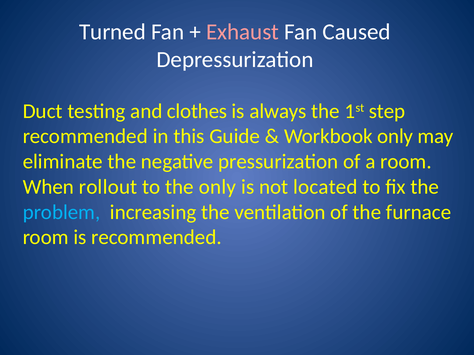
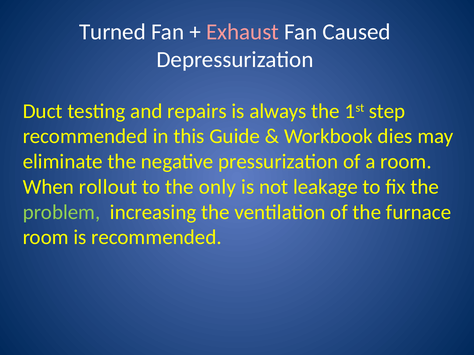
clothes: clothes -> repairs (197, 111)
Workbook only: only -> dies (395, 137)
located: located -> leakage (326, 187)
problem colour: light blue -> light green (62, 212)
